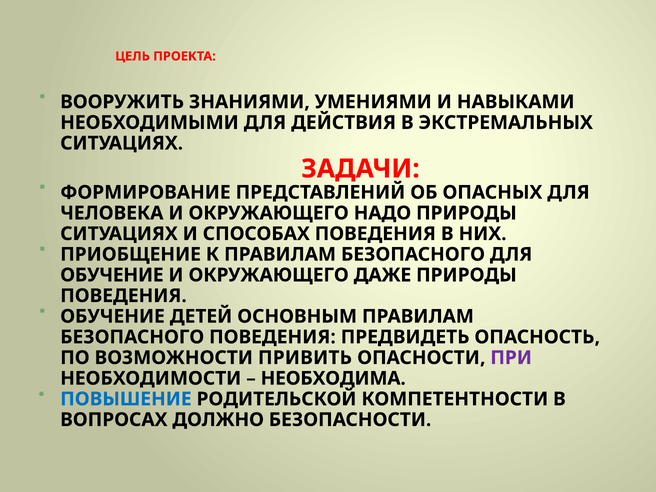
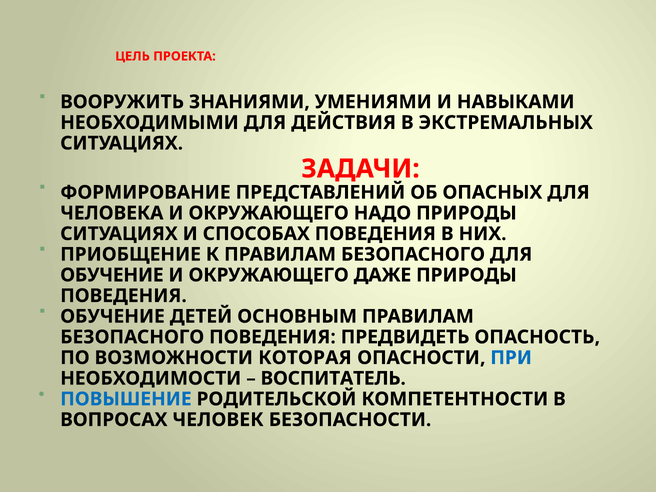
ПРИВИТЬ: ПРИВИТЬ -> КОТОРАЯ (305, 358)
ПРИ colour: purple -> blue (511, 358)
НЕОБХОДИМА: НЕОБХОДИМА -> ВОСПИТАТЕЛЬ (333, 378)
ДОЛЖНО: ДОЛЖНО -> ЧЕЛОВЕК (218, 420)
